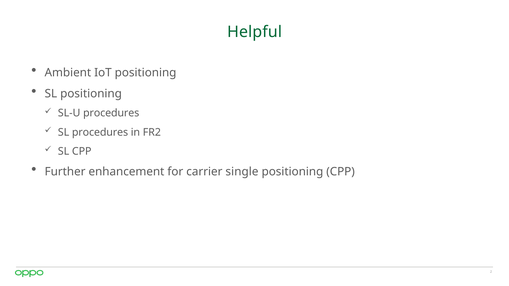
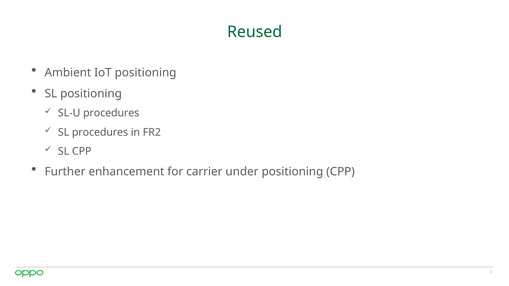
Helpful: Helpful -> Reused (255, 32)
single: single -> under (242, 172)
